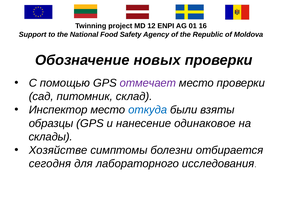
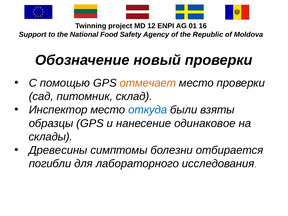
новых: новых -> новый (157, 60)
отмечает colour: purple -> orange (148, 83)
Хозяйстве: Хозяйстве -> Древесины (58, 150)
сегодня: сегодня -> погибли (50, 164)
